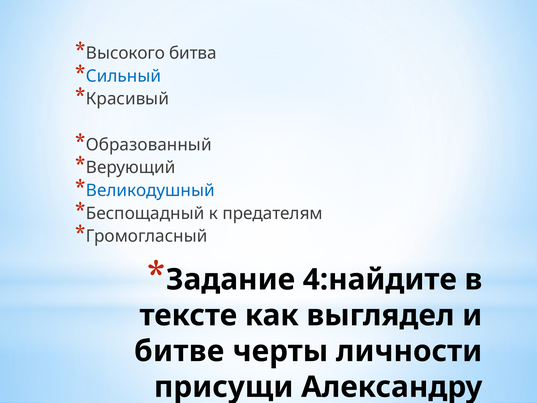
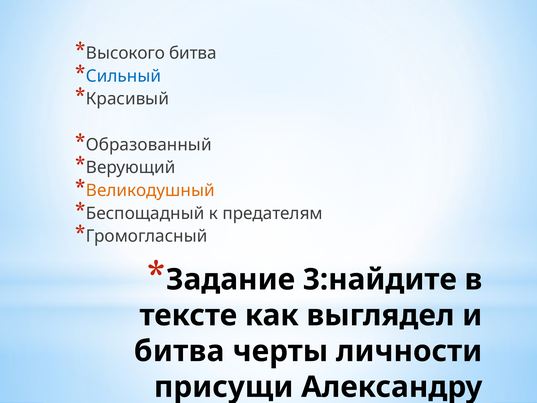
Великодушный colour: blue -> orange (150, 190)
4:найдите: 4:найдите -> 3:найдите (380, 279)
битве: битве -> битва (179, 351)
